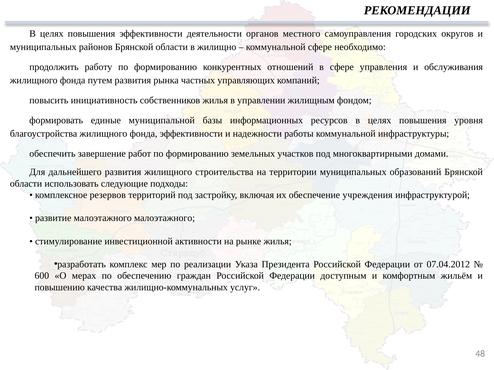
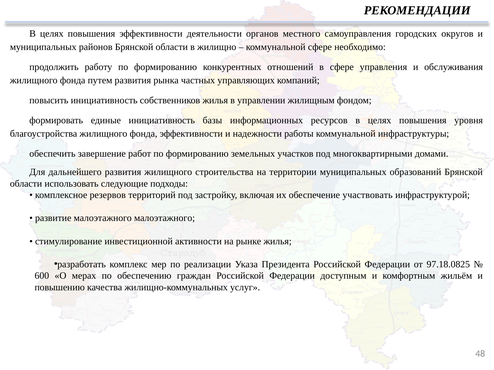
единые муниципальной: муниципальной -> инициативность (162, 121)
учреждения: учреждения -> участвовать (368, 195)
07.04.2012: 07.04.2012 -> 97.18.0825 (448, 265)
